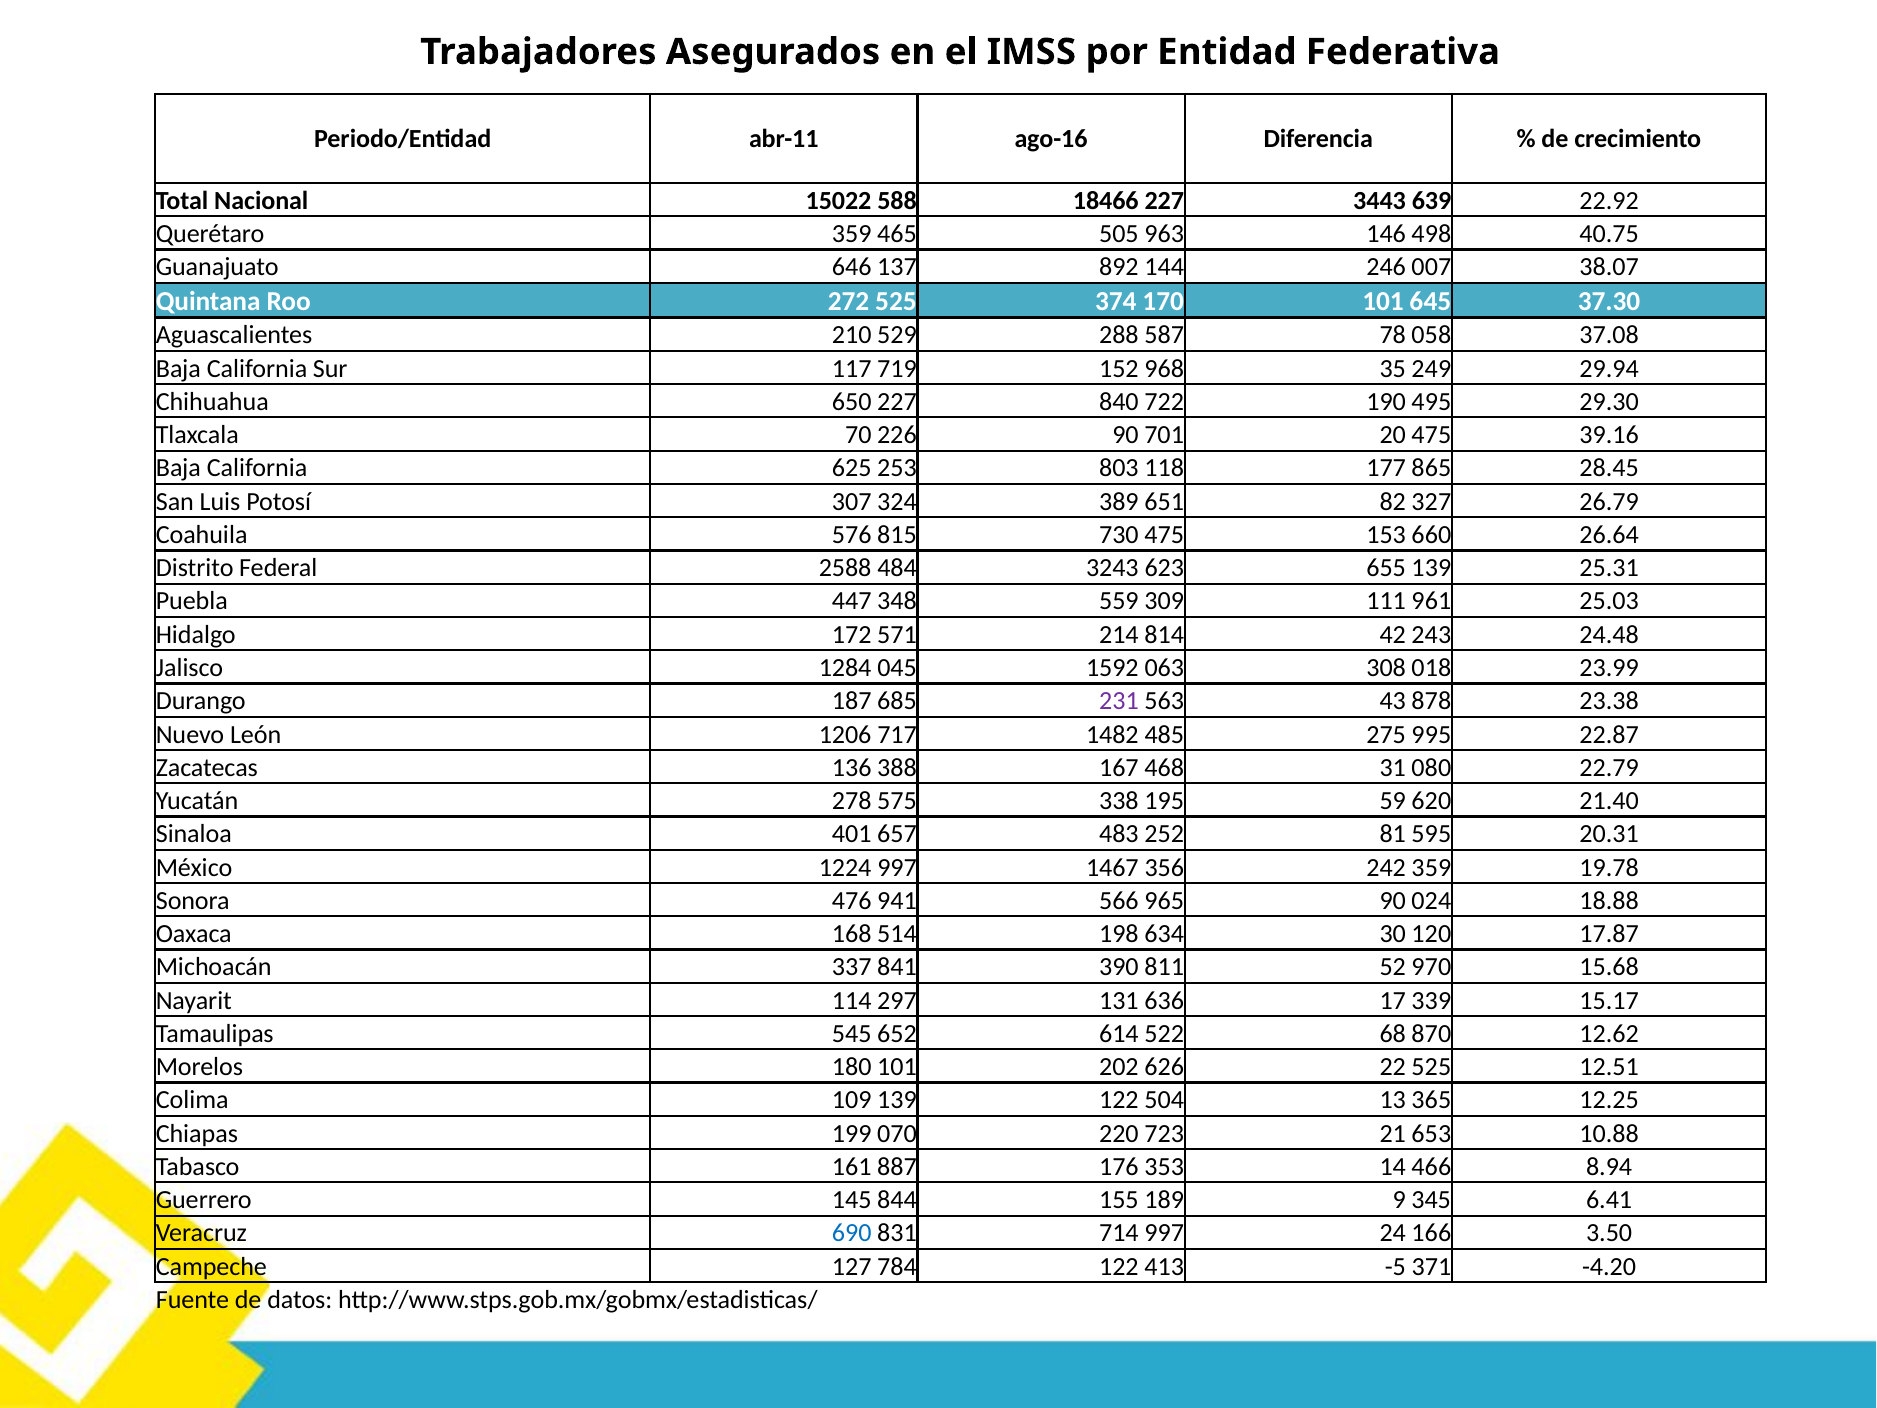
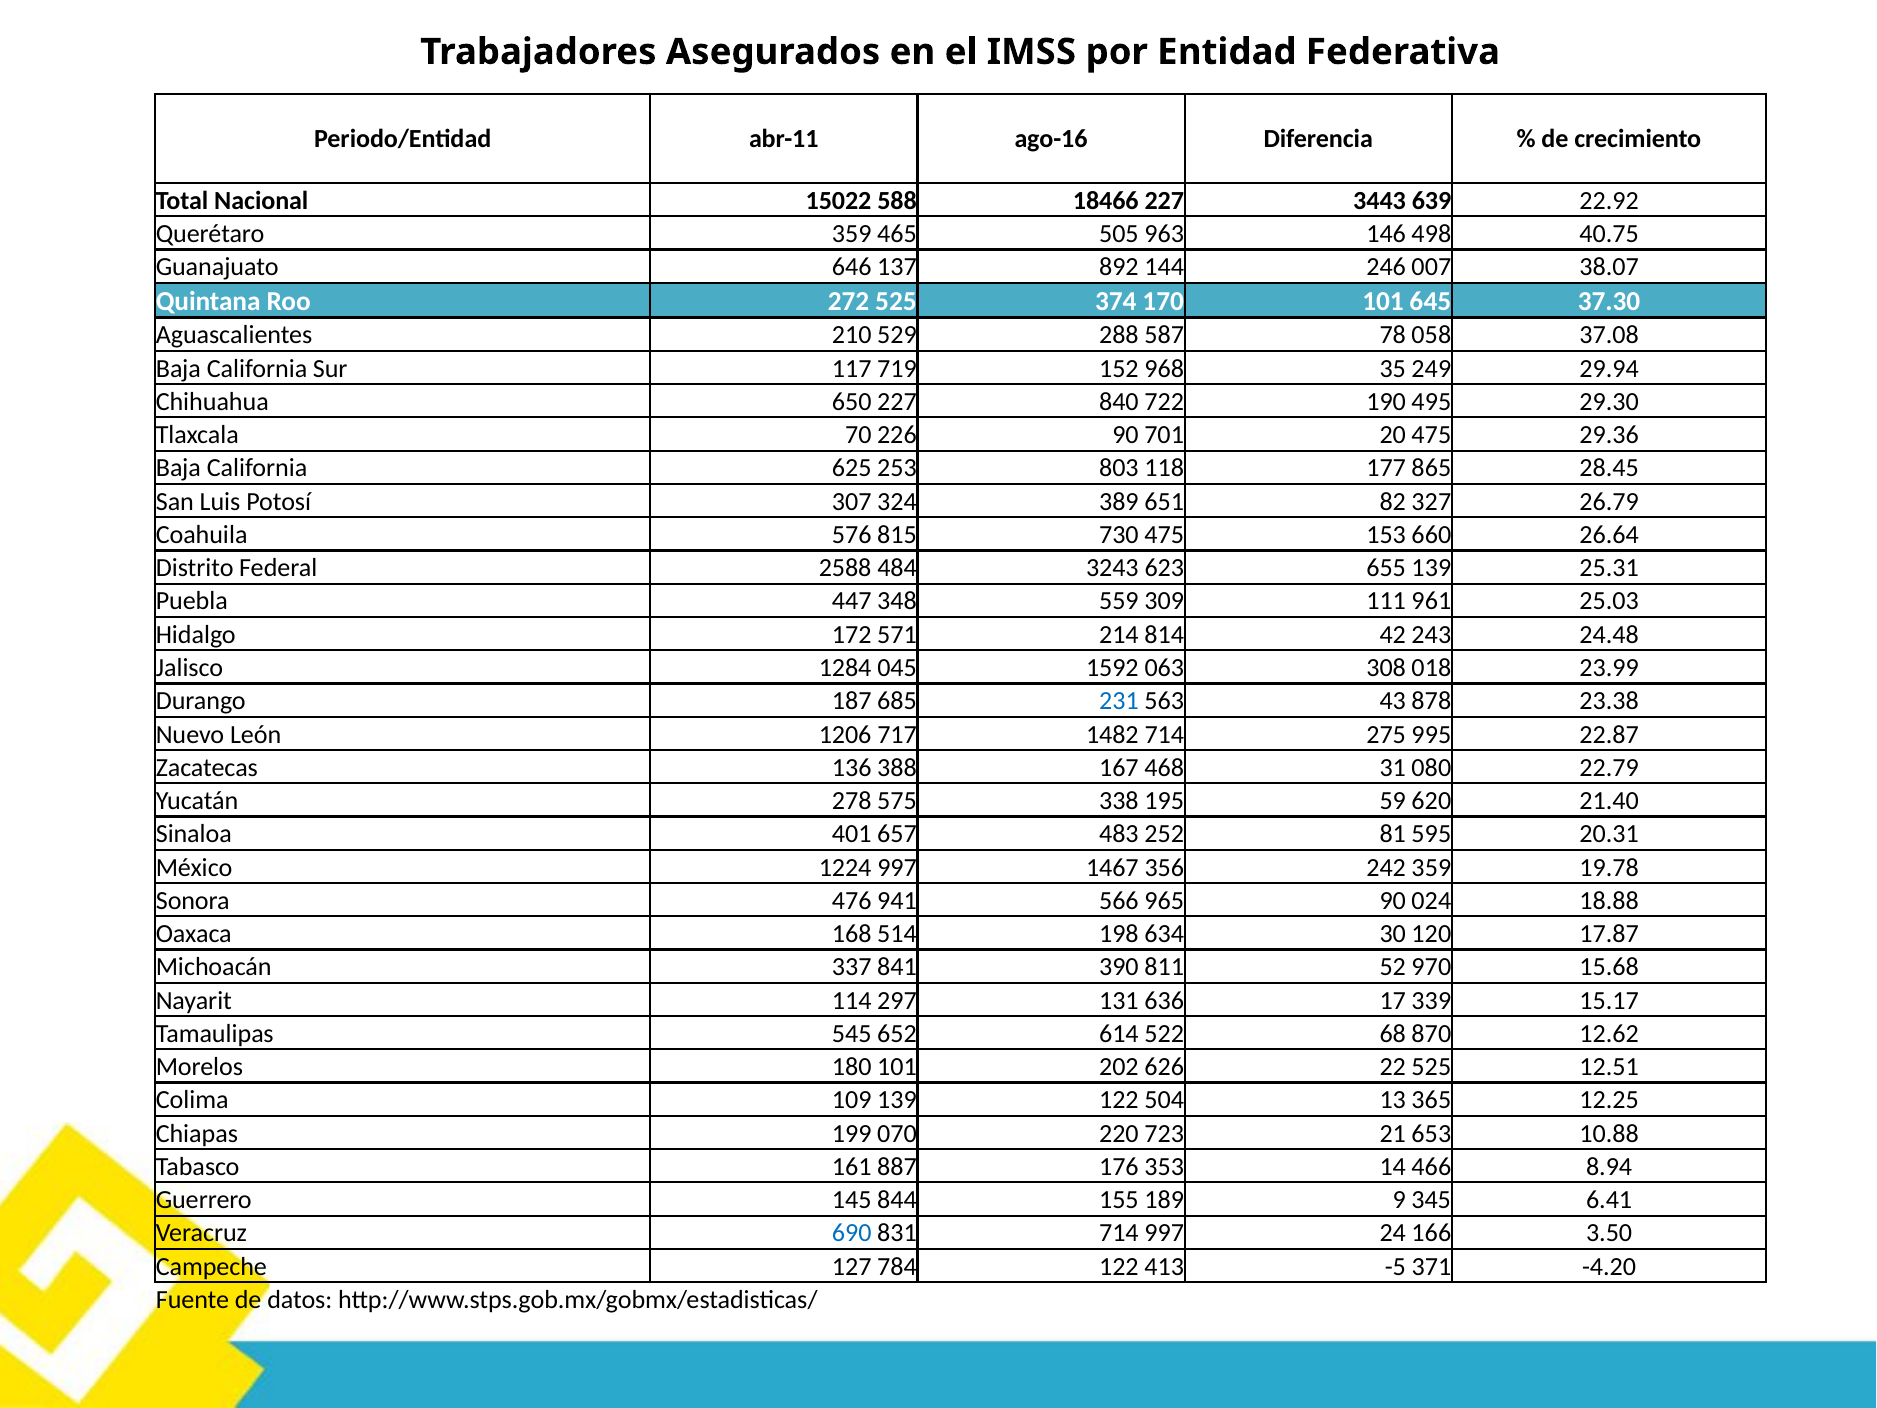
39.16: 39.16 -> 29.36 (1609, 435)
231 colour: purple -> blue (1119, 701)
1482 485: 485 -> 714 (1164, 734)
